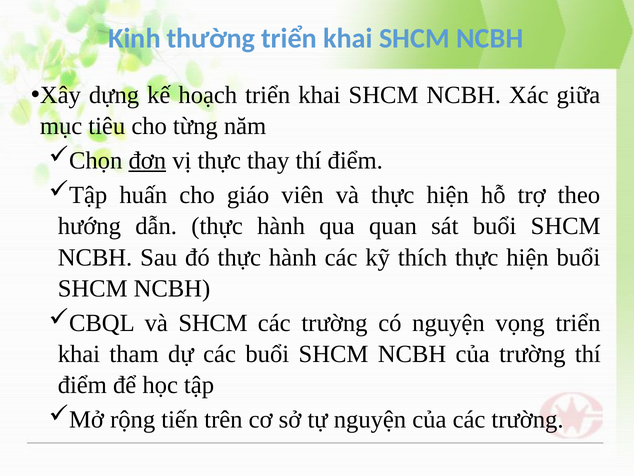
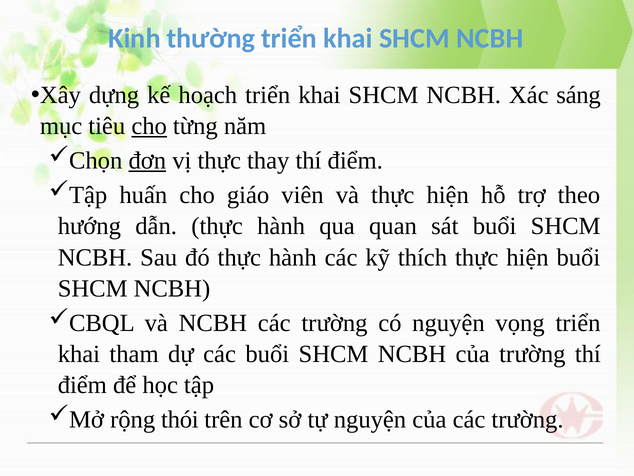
giữa: giữa -> sáng (579, 95)
cho underline: none -> present (149, 126)
và SHCM: SHCM -> NCBH (213, 323)
tiến: tiến -> thói (180, 419)
